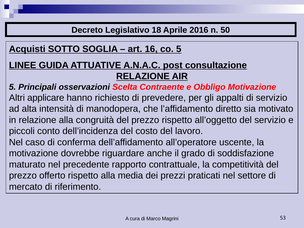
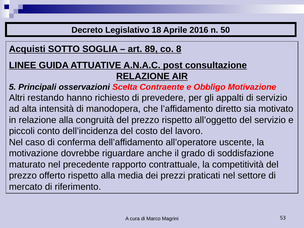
16: 16 -> 89 (151, 49)
co 5: 5 -> 8 (179, 49)
applicare: applicare -> restando (46, 98)
